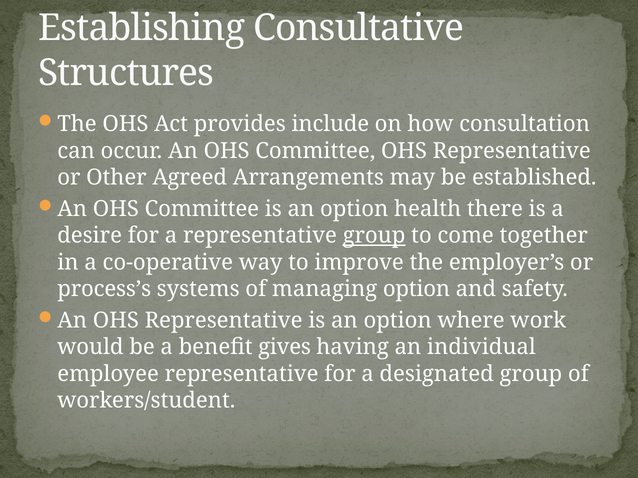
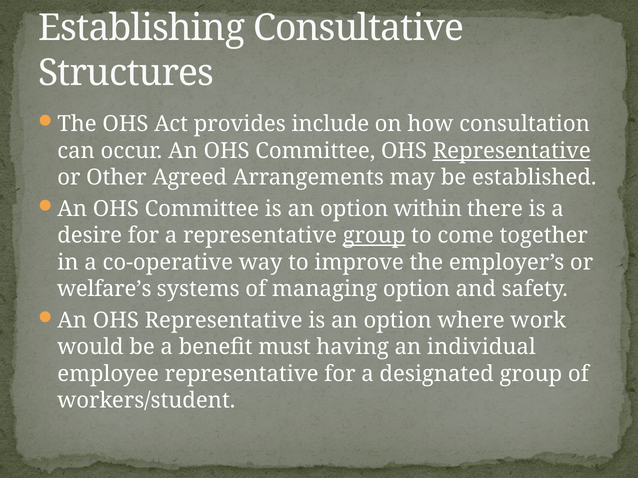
Representative underline: none -> present (512, 151)
health: health -> within (428, 209)
process’s: process’s -> welfare’s (104, 289)
gives: gives -> must (284, 348)
